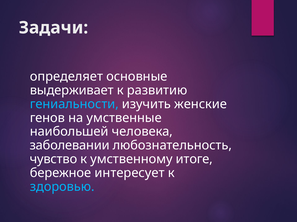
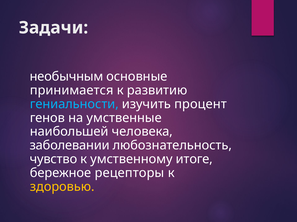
определяет: определяет -> необычным (66, 77)
выдерживает: выдерживает -> принимается (72, 91)
женские: женские -> процент (201, 104)
интересует: интересует -> рецепторы (130, 173)
здоровью colour: light blue -> yellow (62, 187)
